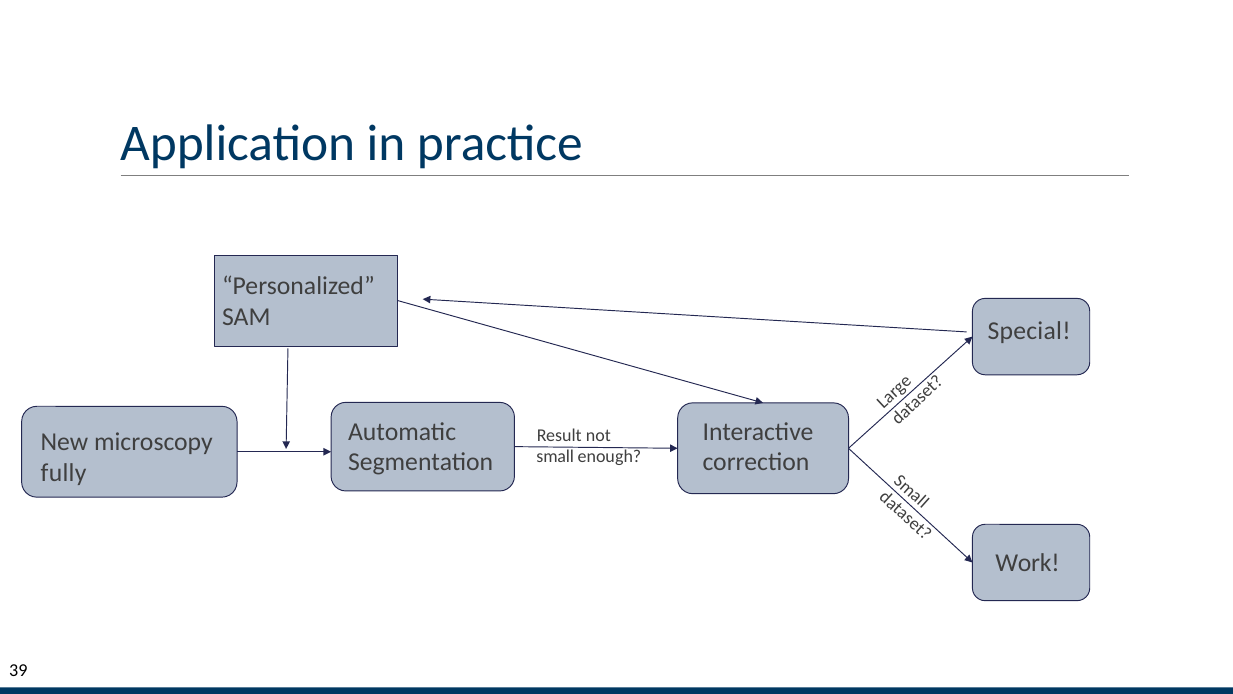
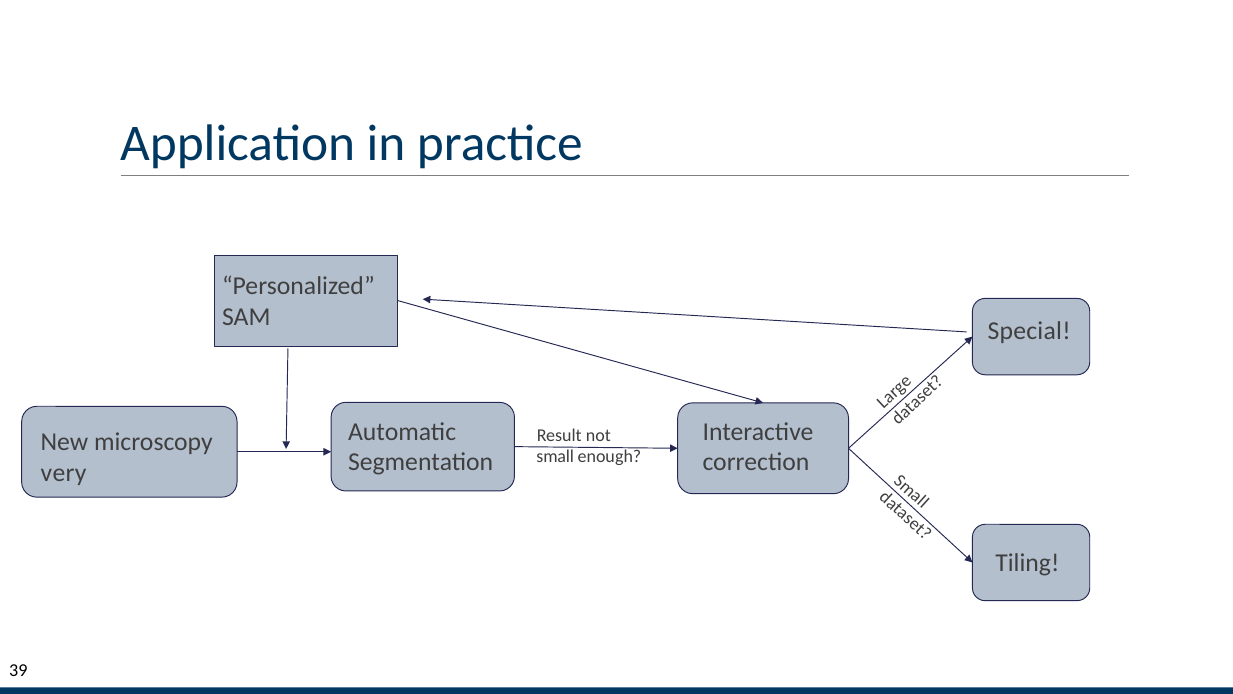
fully: fully -> very (64, 473)
Work: Work -> Tiling (1027, 562)
